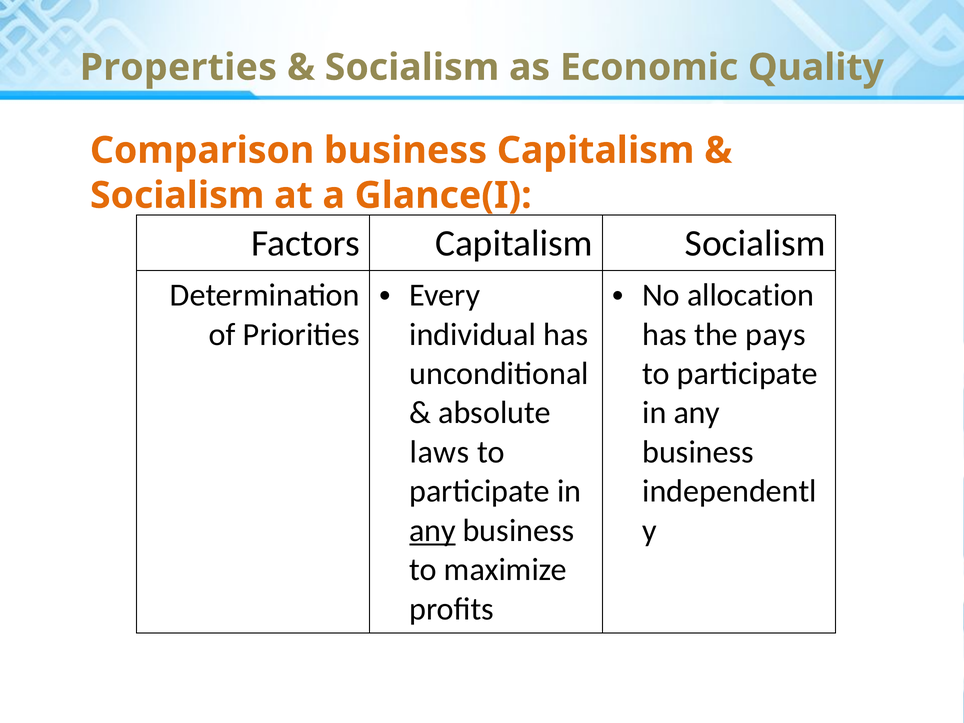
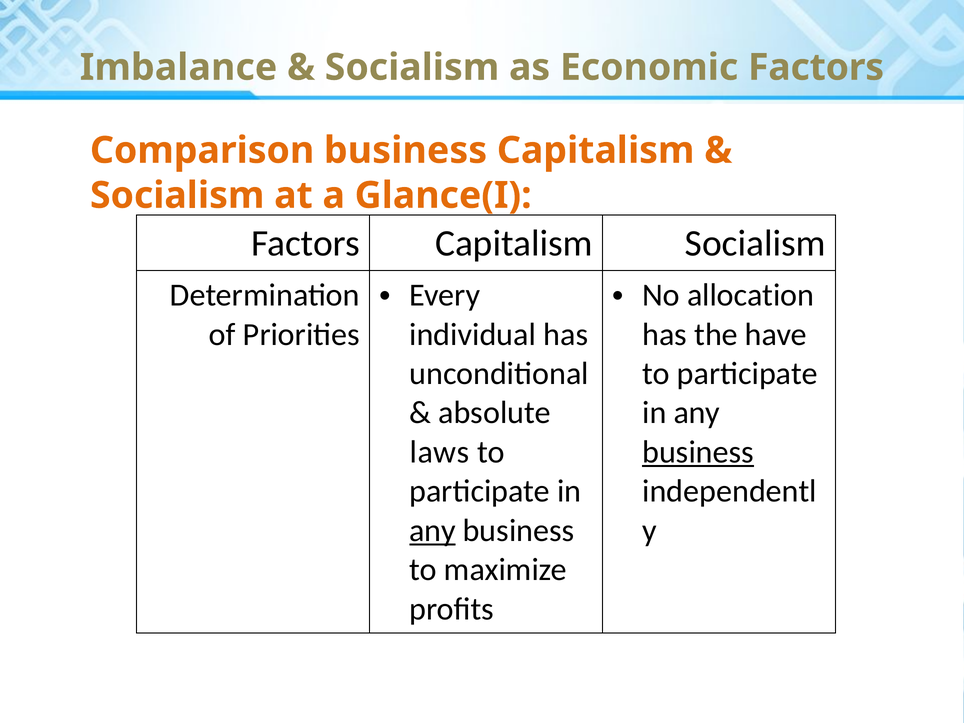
Properties: Properties -> Imbalance (178, 67)
Economic Quality: Quality -> Factors (816, 67)
pays: pays -> have (776, 334)
business underline: none -> present (698, 452)
